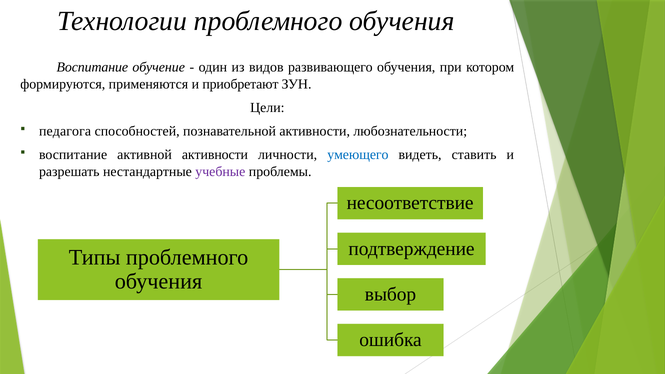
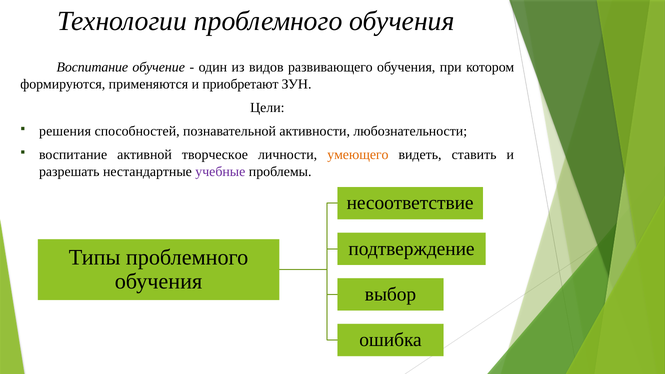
педагога: педагога -> решения (65, 131)
активной активности: активности -> творческое (215, 155)
умеющего colour: blue -> orange (358, 155)
